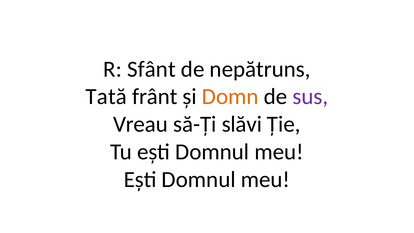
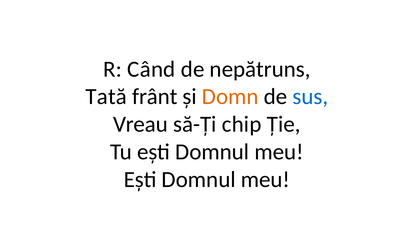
Sfânt: Sfânt -> Când (151, 69)
sus colour: purple -> blue (310, 97)
slăvi: slăvi -> chip (242, 124)
